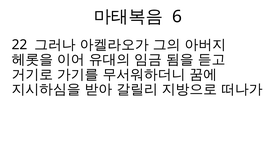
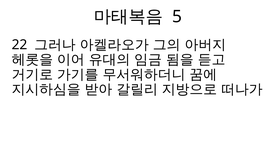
6: 6 -> 5 (177, 17)
